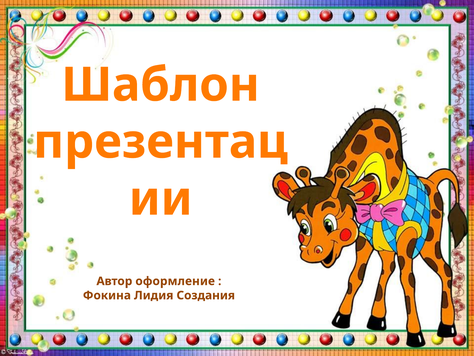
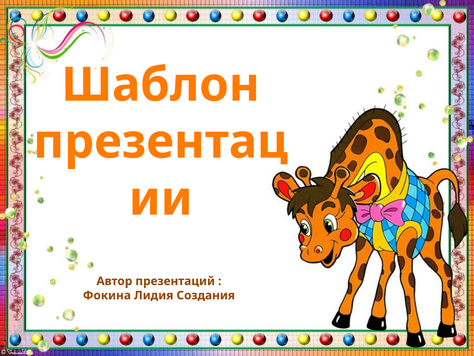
оформление: оформление -> презентаций (175, 281)
